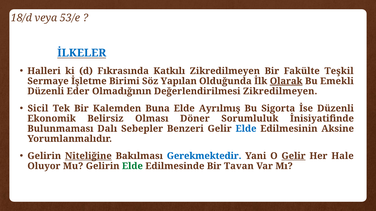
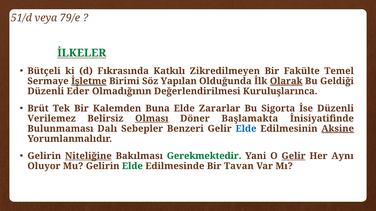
18/d: 18/d -> 51/d (21, 18)
53/e: 53/e -> 79/e (70, 18)
İLKELER colour: blue -> green (82, 53)
Halleri: Halleri -> Bütçeli (44, 71)
Teşkil: Teşkil -> Temel (339, 71)
İşletme underline: none -> present (89, 81)
Emekli: Emekli -> Geldiği (337, 81)
Değerlendirilmesi Zikredilmeyen: Zikredilmeyen -> Kuruluşlarınca (280, 91)
Sicil: Sicil -> Brüt (38, 109)
Ayrılmış: Ayrılmış -> Zararlar (220, 109)
Ekonomik: Ekonomik -> Verilemez (52, 119)
Olması underline: none -> present (152, 119)
Sorumluluk: Sorumluluk -> Başlamakta (250, 119)
Aksine underline: none -> present (338, 129)
Gerekmektedir colour: blue -> green (204, 156)
Hale: Hale -> Aynı (343, 156)
